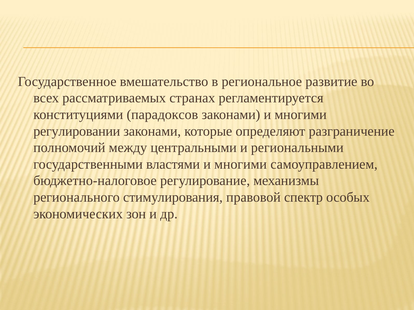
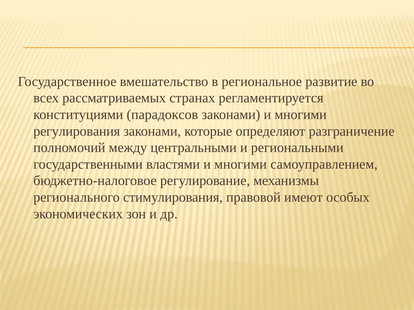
регулировании: регулировании -> регулирования (77, 131)
спектр: спектр -> имеют (303, 198)
